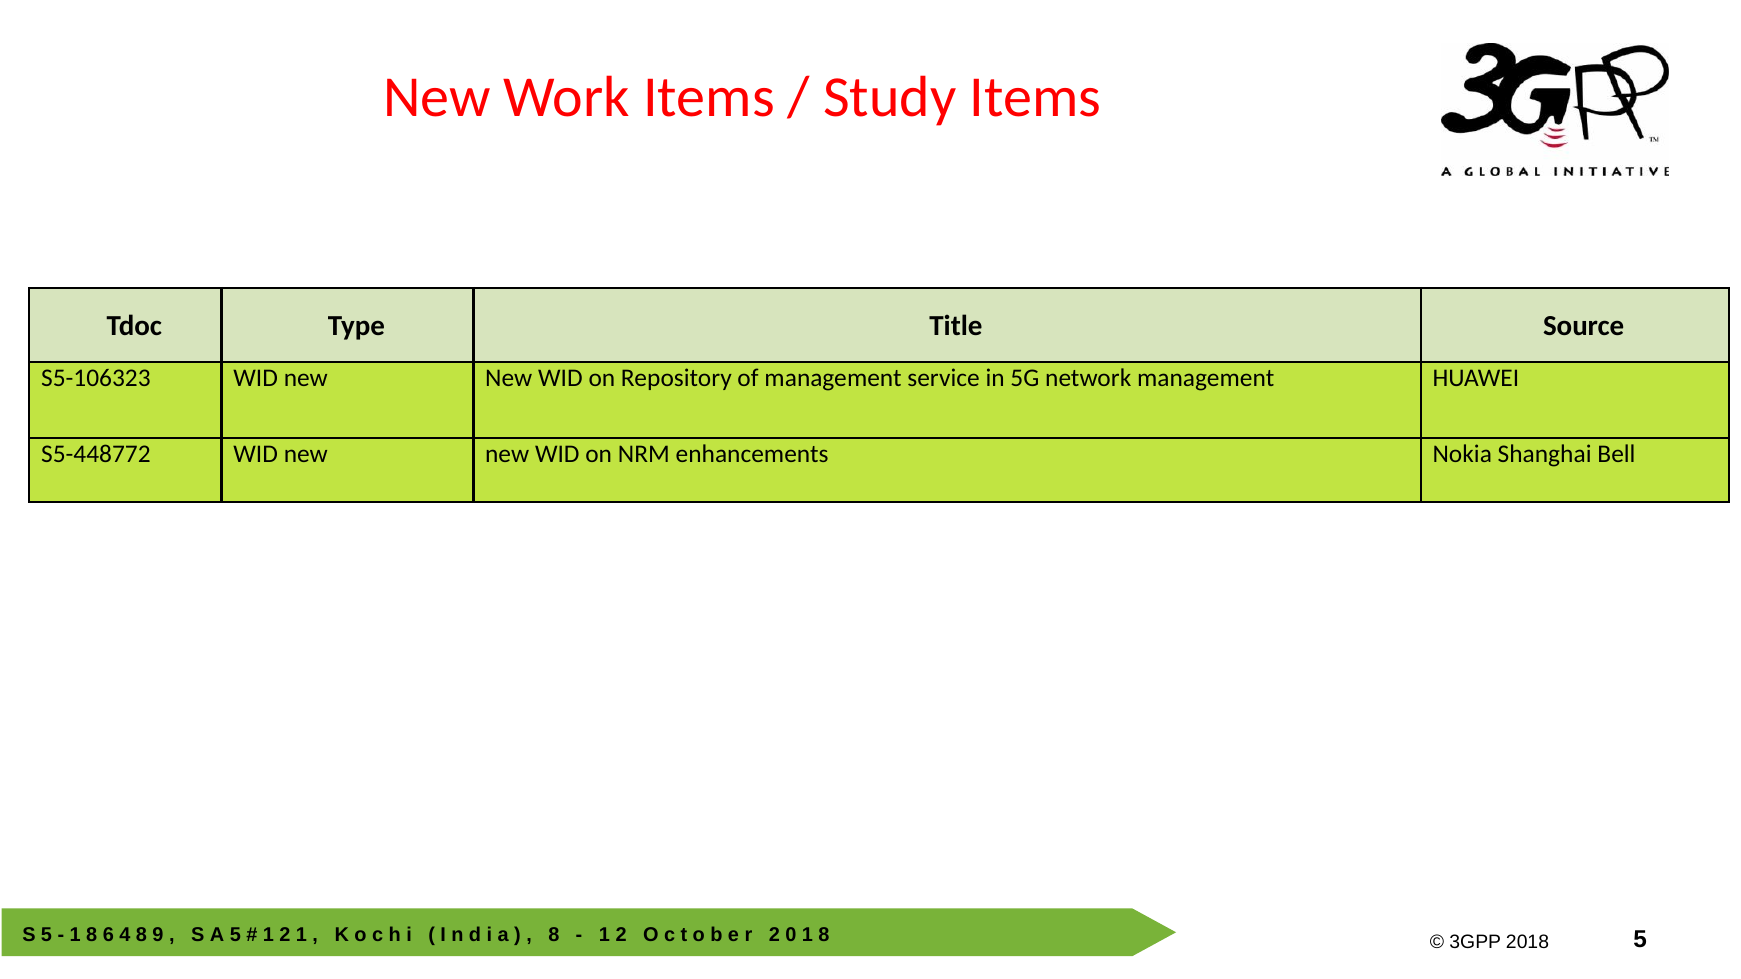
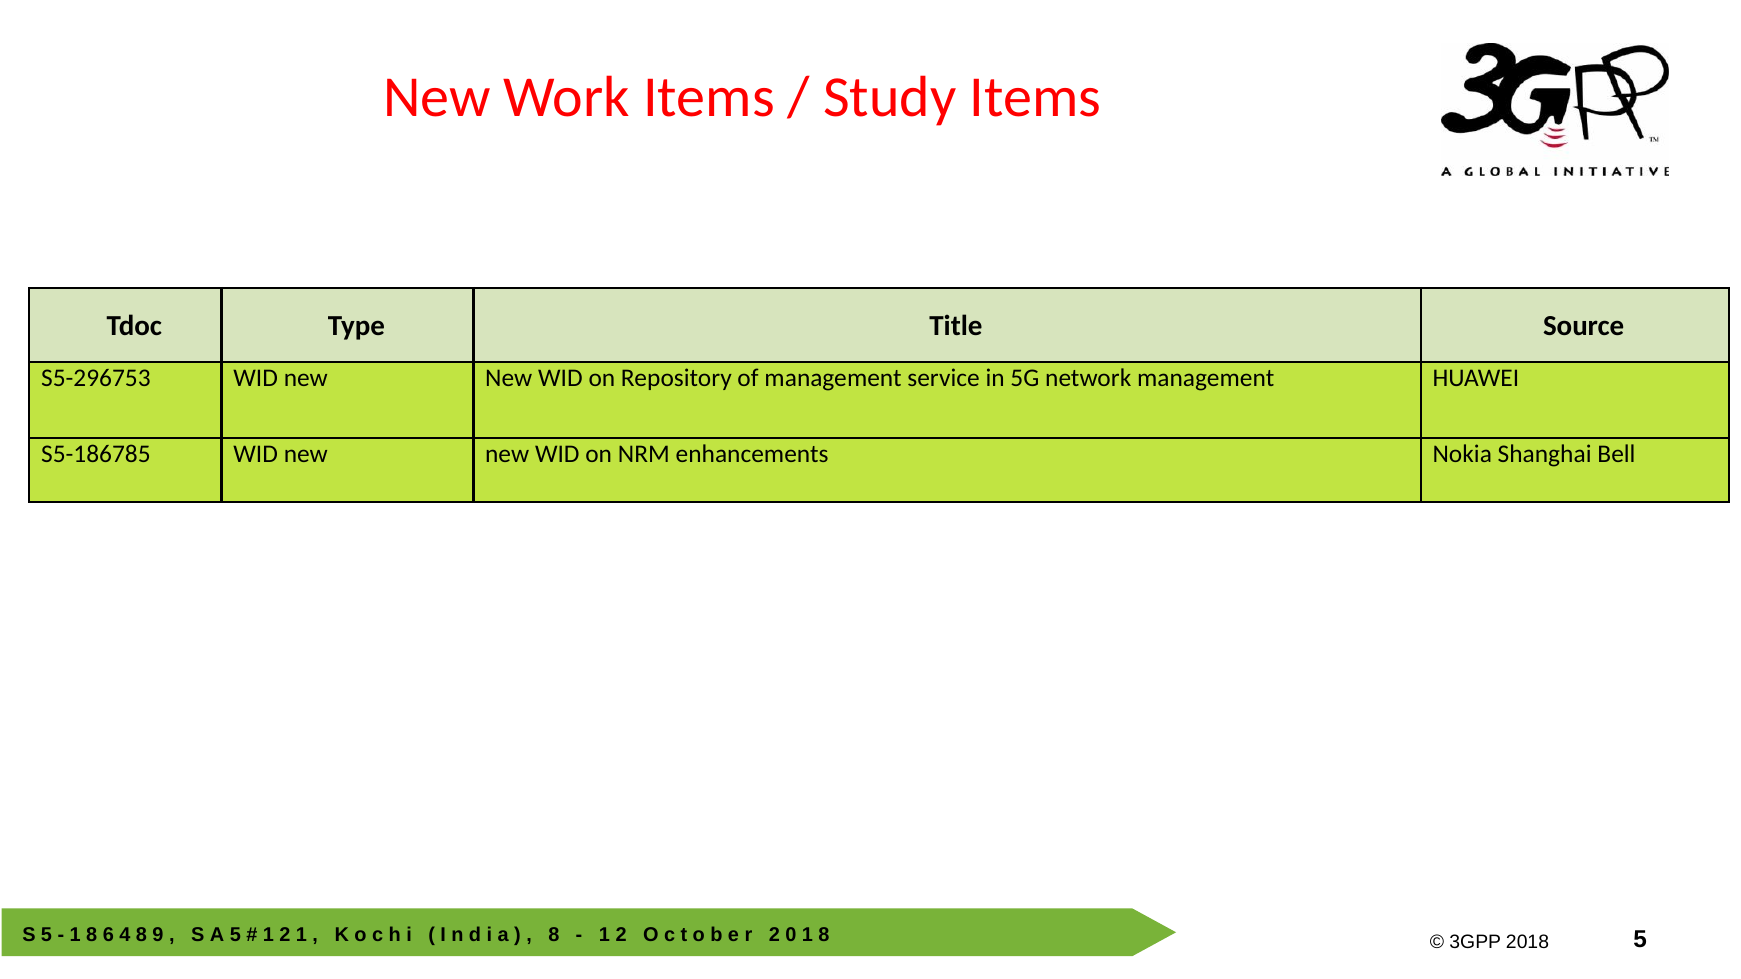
S5-106323: S5-106323 -> S5-296753 (96, 378)
S5-448772: S5-448772 -> S5-186785 (96, 454)
